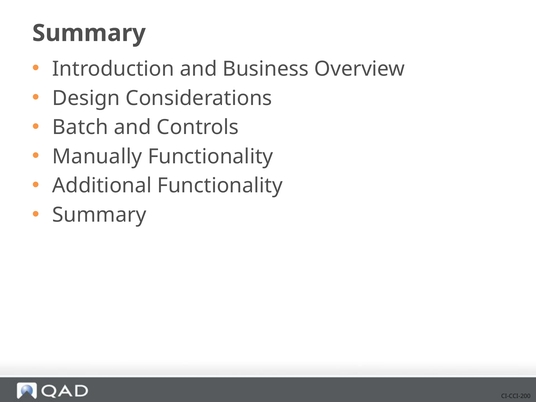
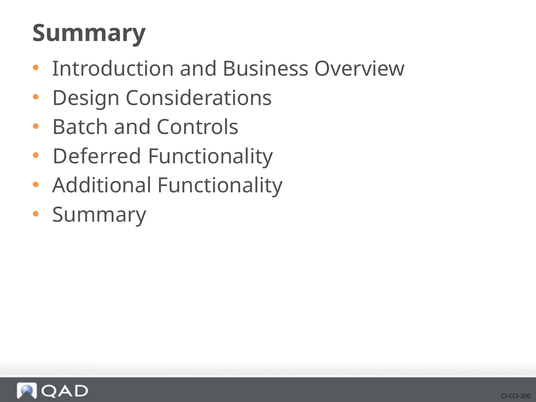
Manually: Manually -> Deferred (97, 157)
